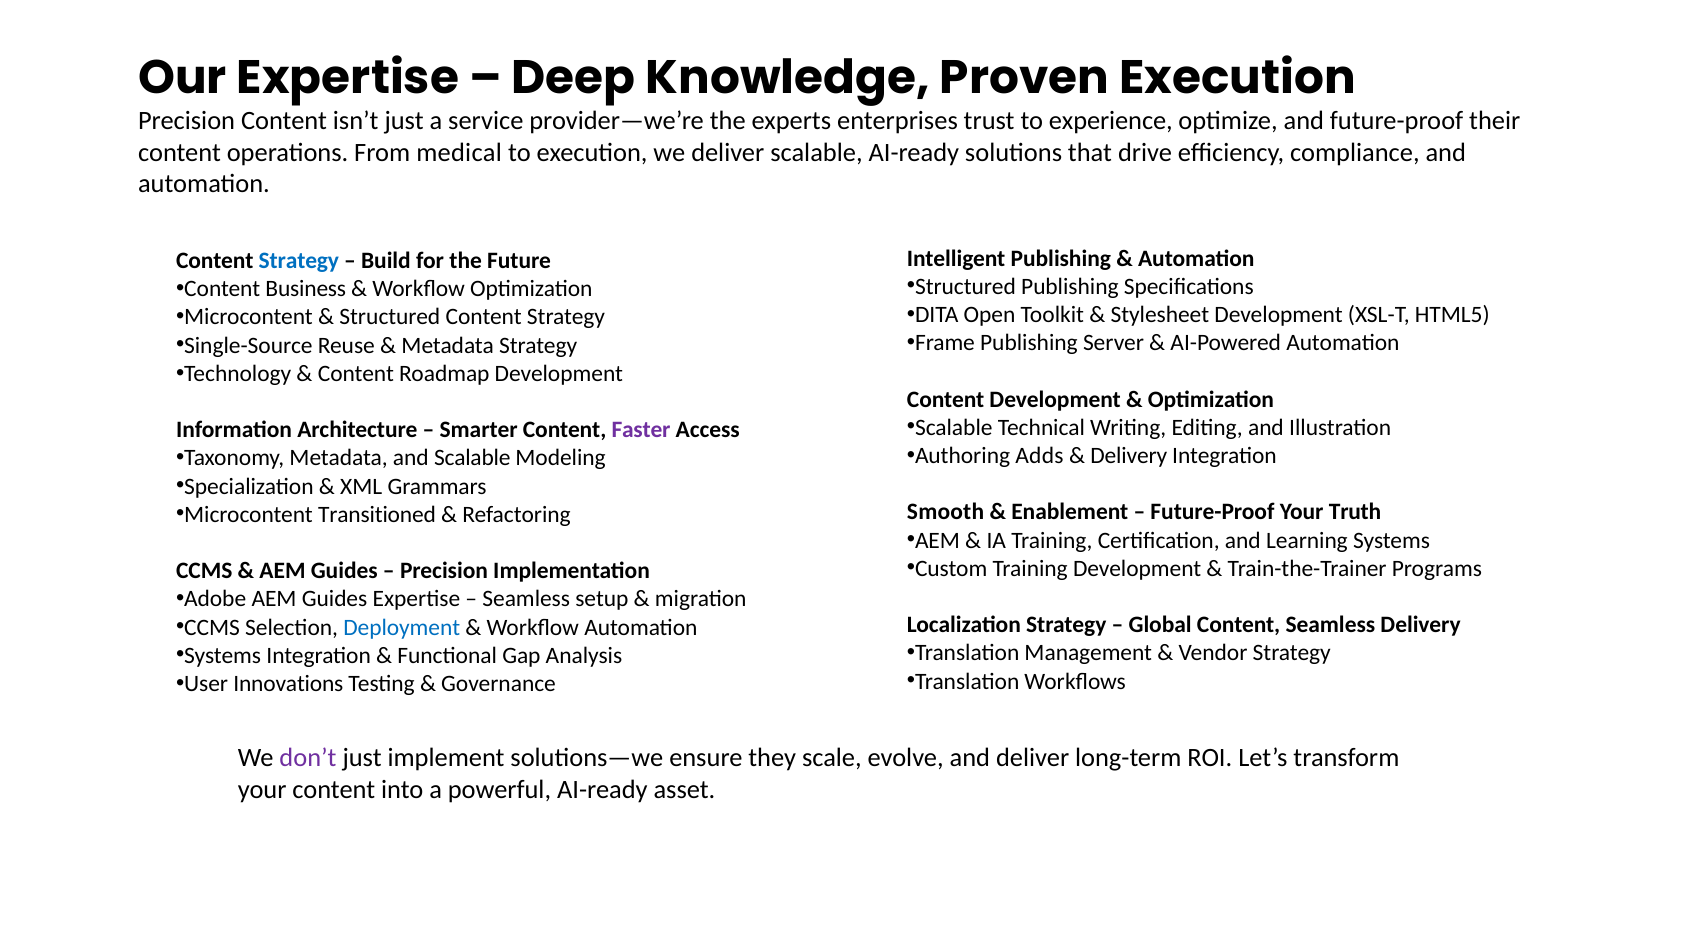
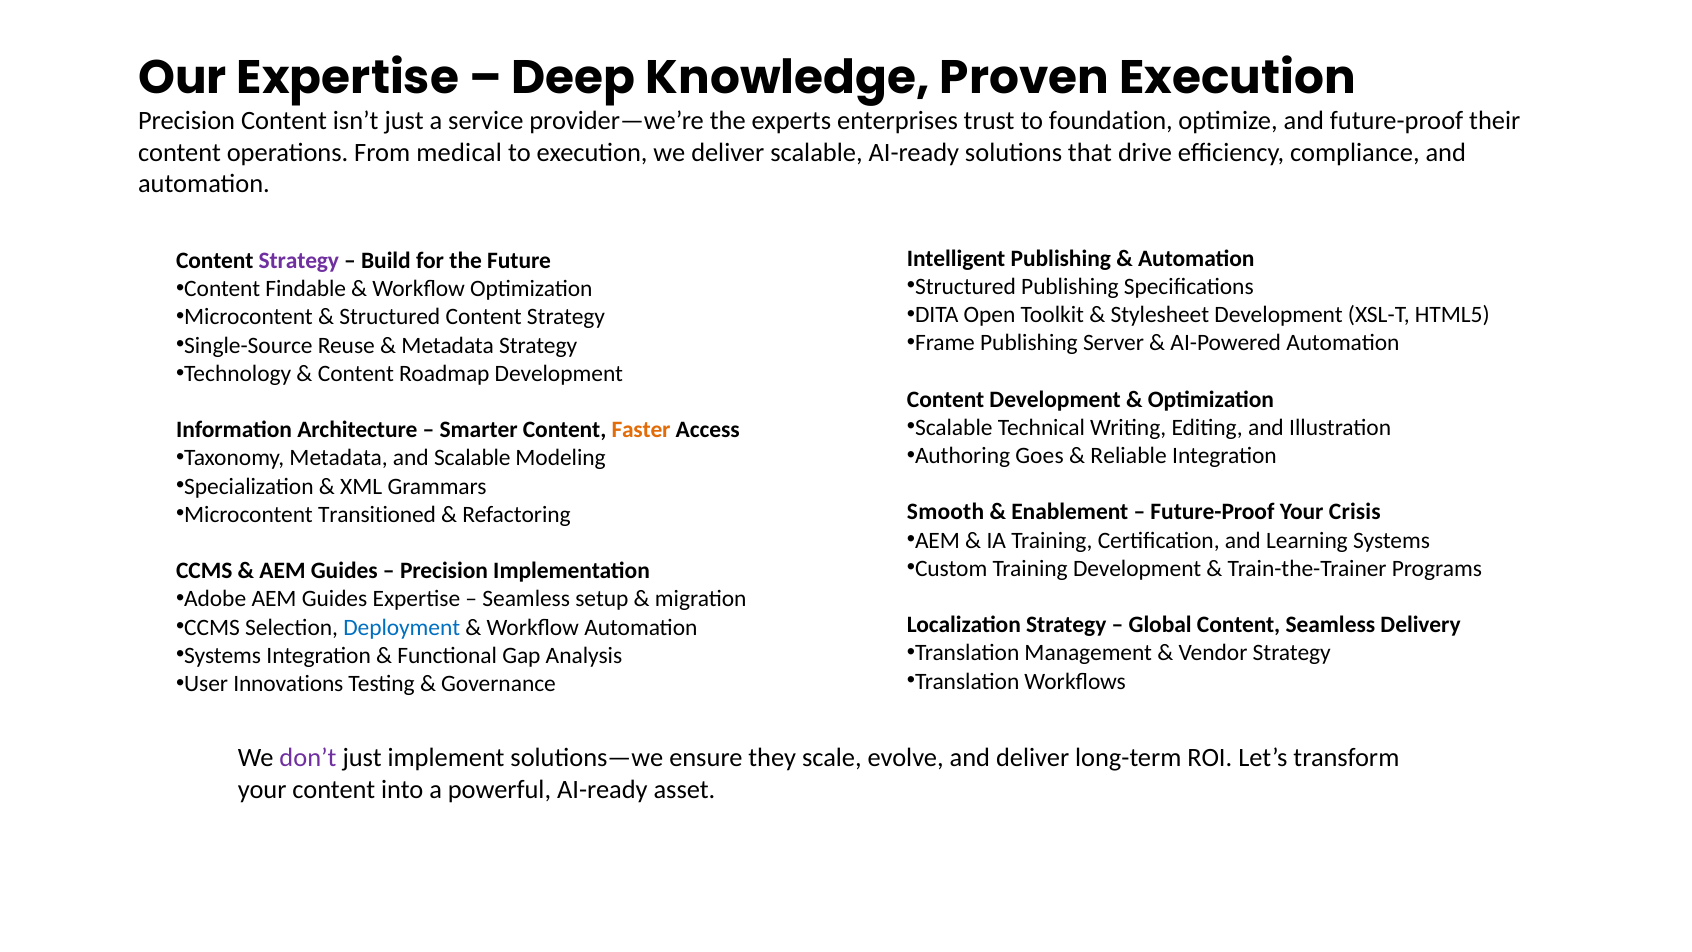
experience: experience -> foundation (1111, 121)
Strategy colour: blue -> purple (299, 261)
Business: Business -> Findable (306, 289)
Faster colour: purple -> orange (641, 430)
Adds: Adds -> Goes (1039, 456)
Delivery: Delivery -> Reliable (1129, 456)
Truth: Truth -> Crisis (1355, 512)
